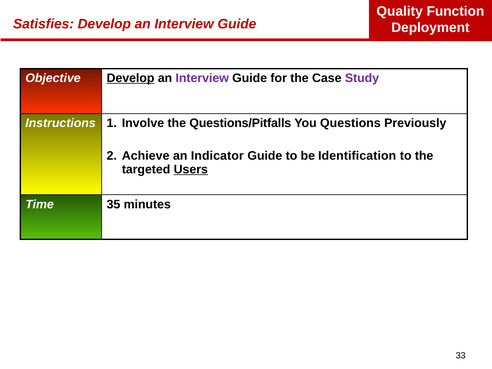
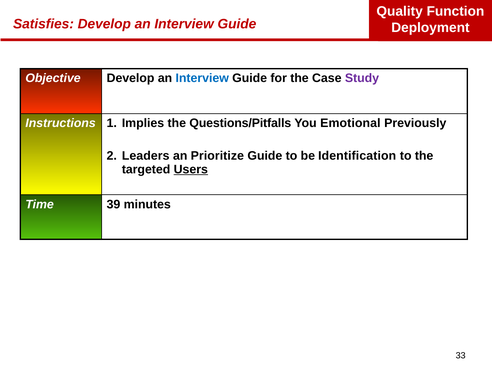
Develop underline: present -> none (131, 78)
Interview colour: purple -> blue (202, 78)
Involve: Involve -> Implies (143, 123)
Questions: Questions -> Emotional (350, 123)
Achieve: Achieve -> Leaders (146, 156)
Indicator: Indicator -> Prioritize (217, 156)
35: 35 -> 39 (113, 204)
